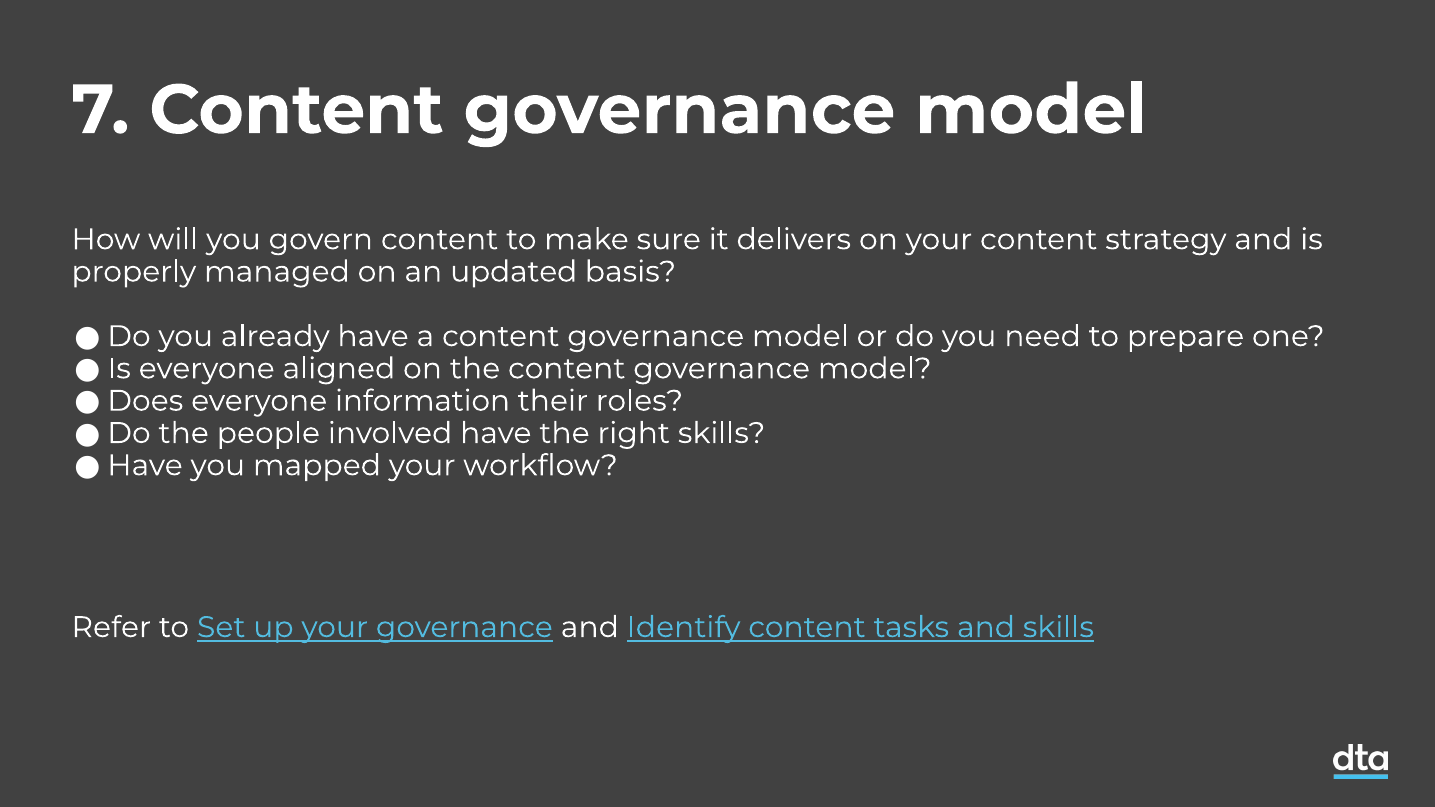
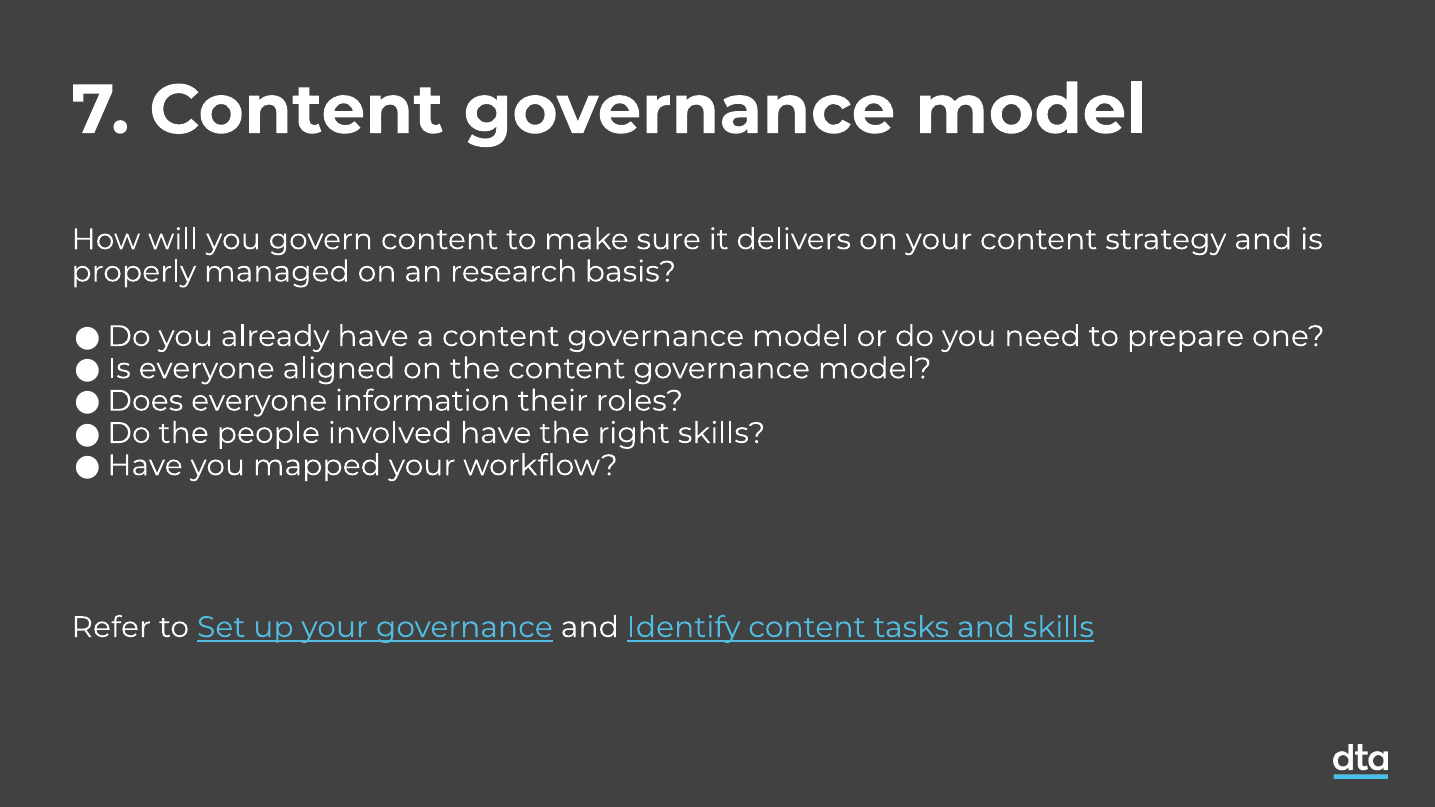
updated: updated -> research (514, 272)
